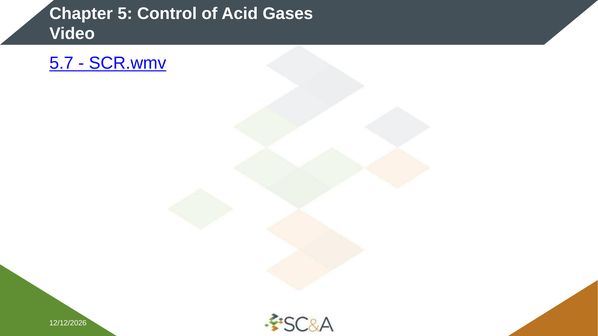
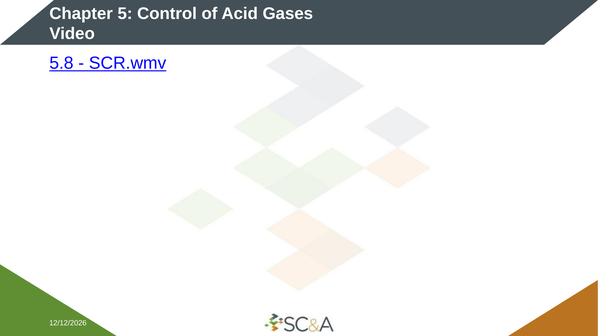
5.7: 5.7 -> 5.8 (61, 63)
